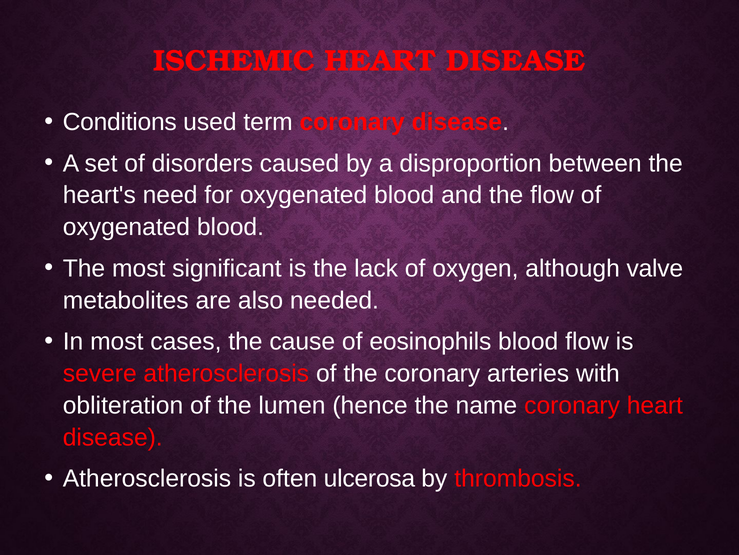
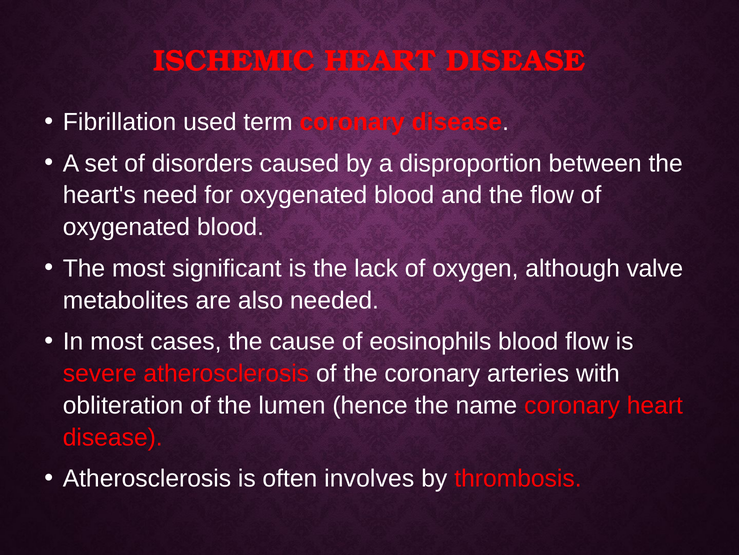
Conditions: Conditions -> Fibrillation (120, 122)
ulcerosa: ulcerosa -> involves (369, 478)
